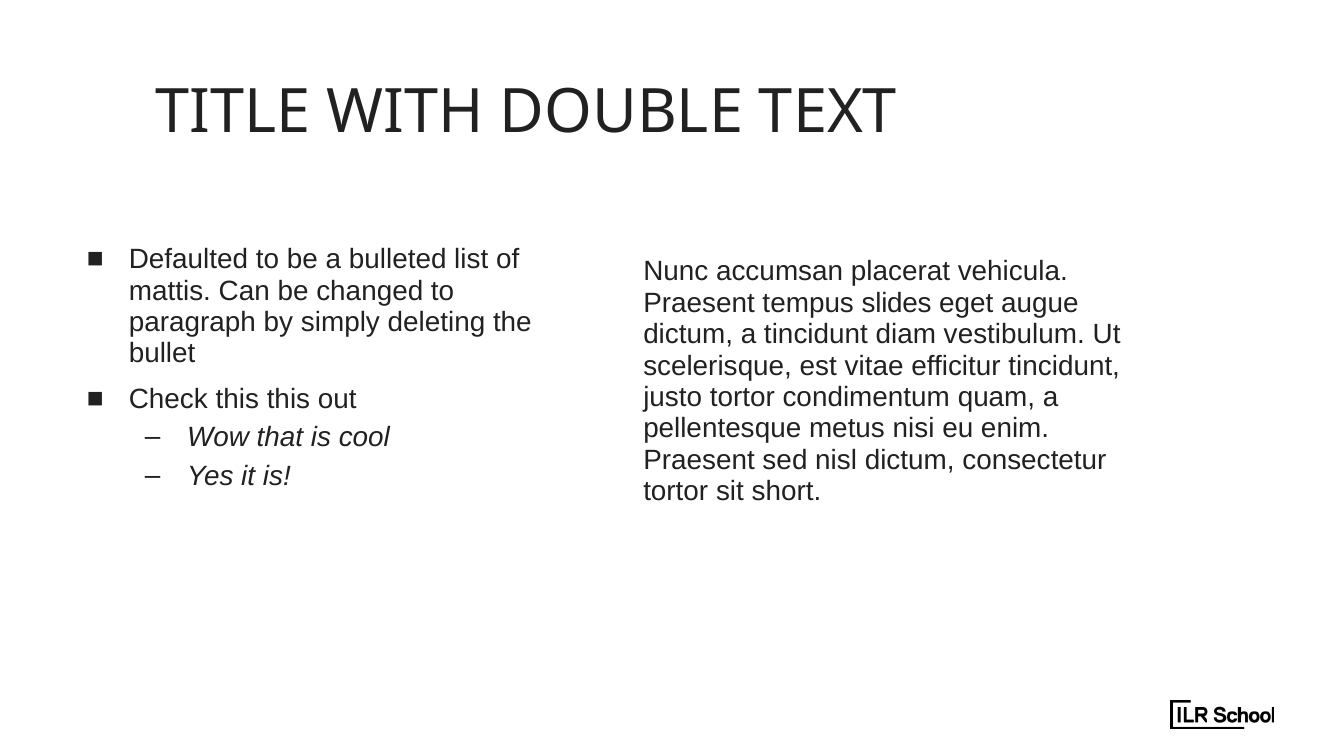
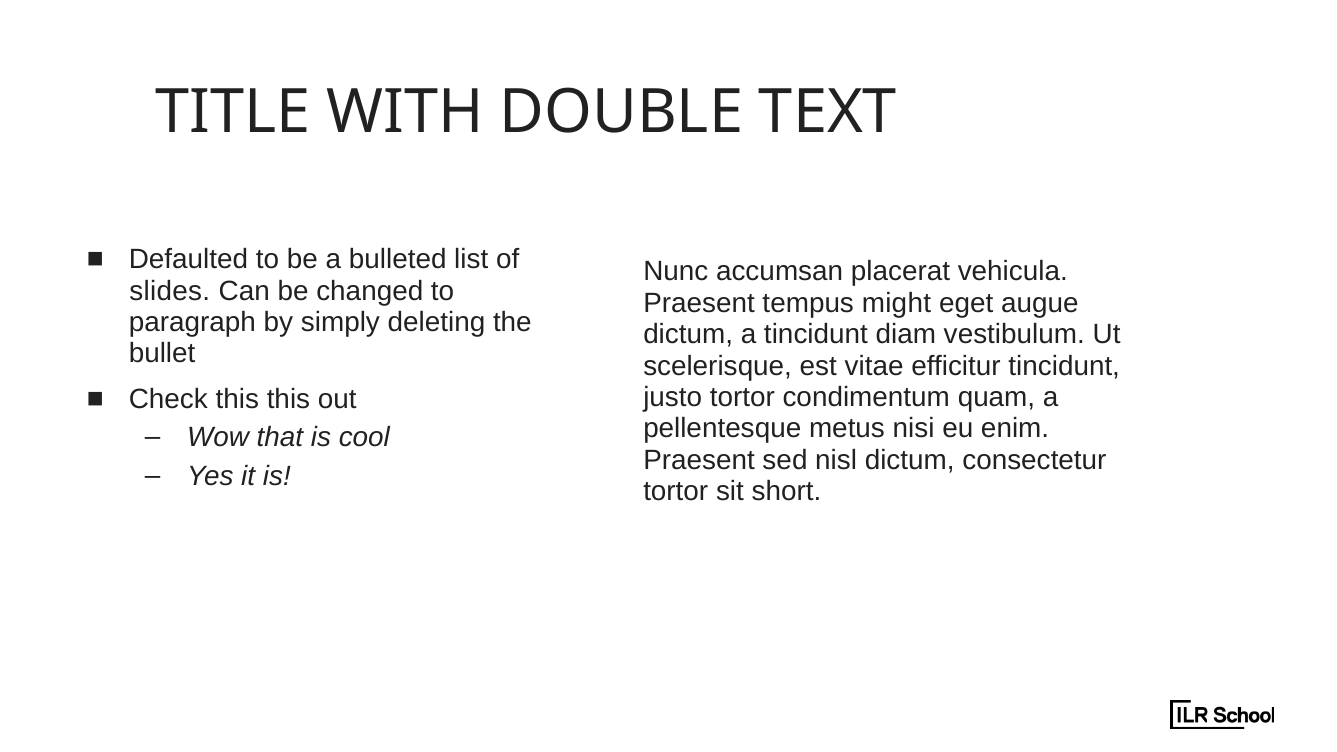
mattis: mattis -> slides (170, 291)
slides: slides -> might (896, 303)
